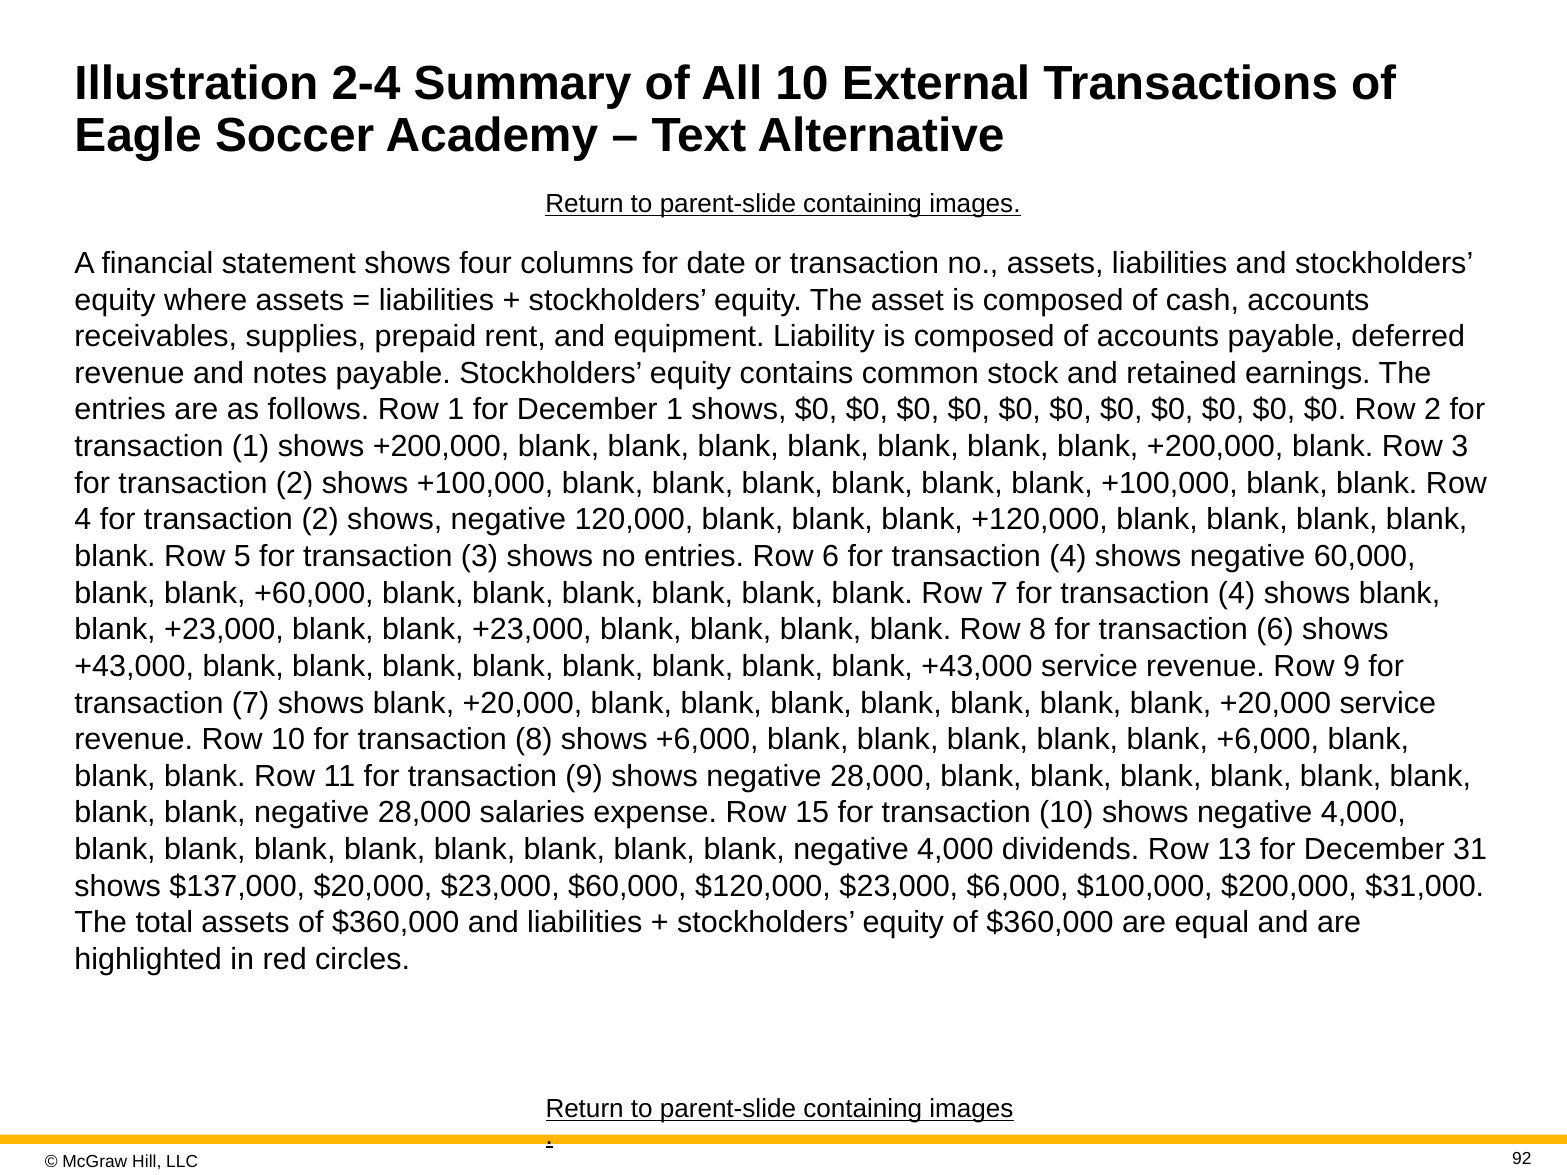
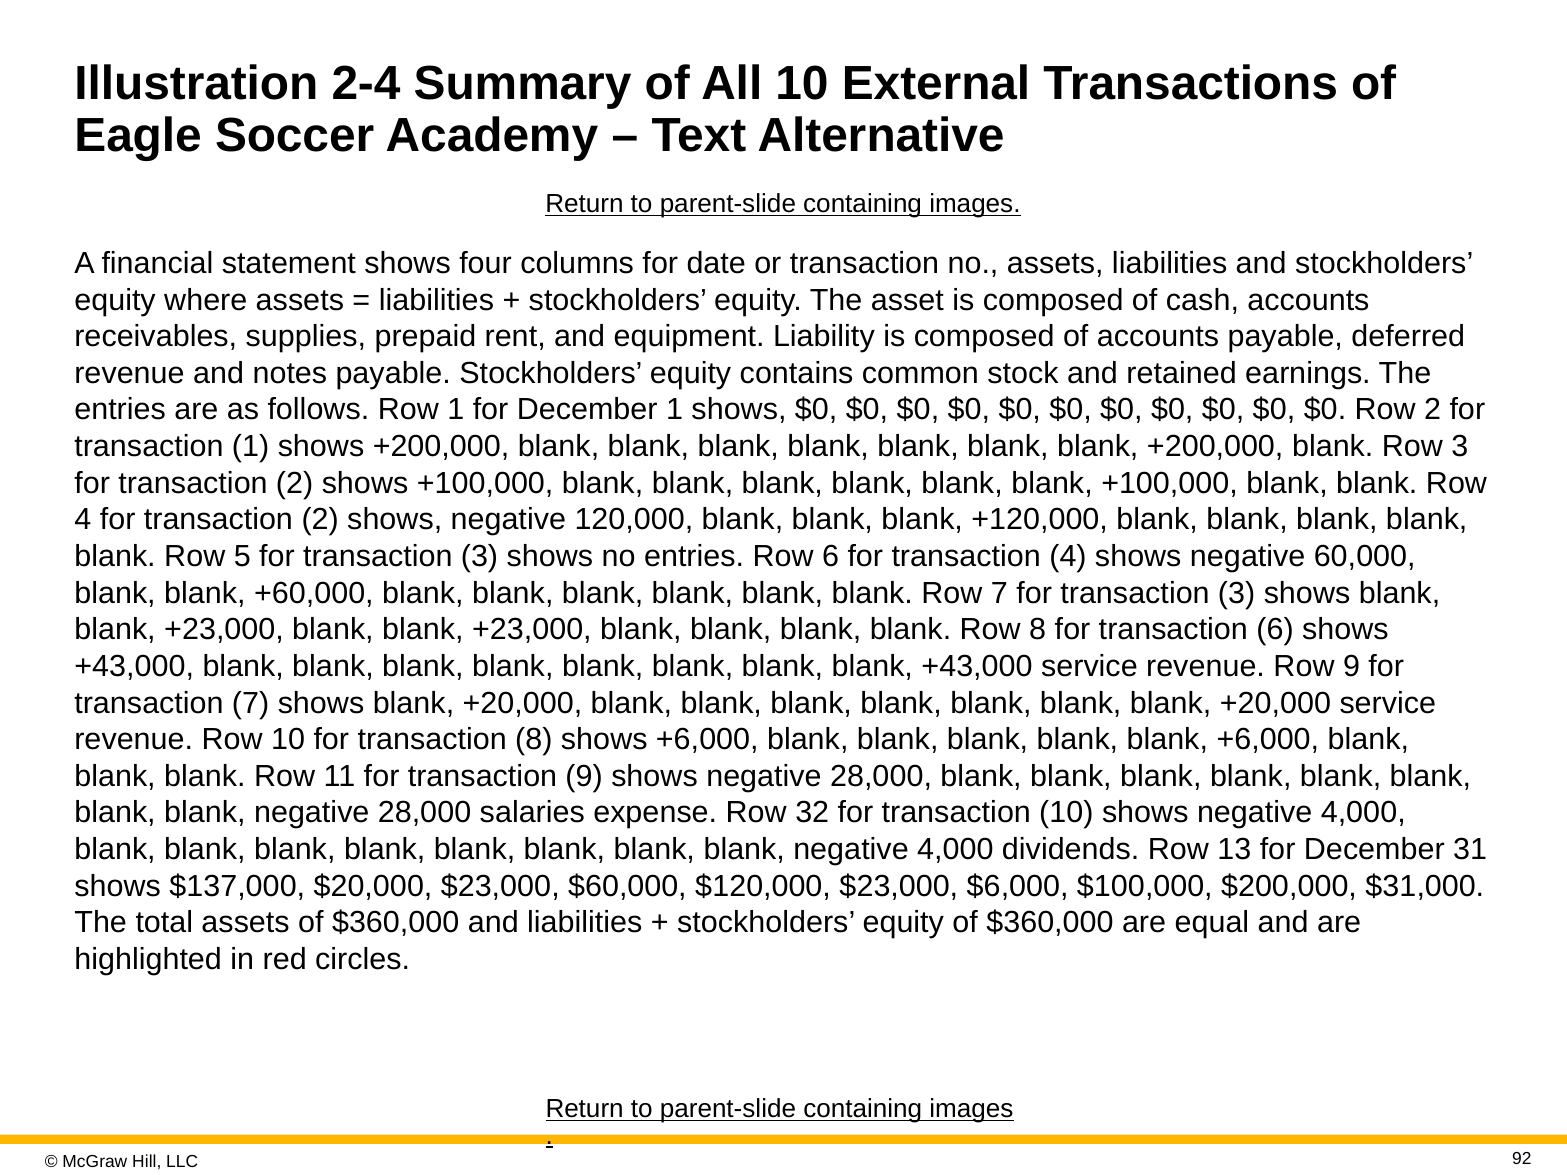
7 for transaction 4: 4 -> 3 (1237, 593)
15: 15 -> 32 (812, 813)
